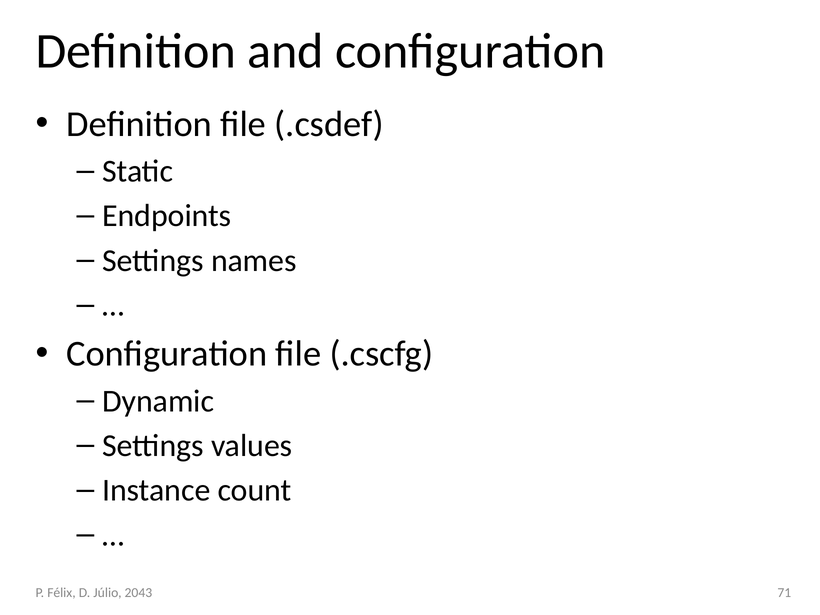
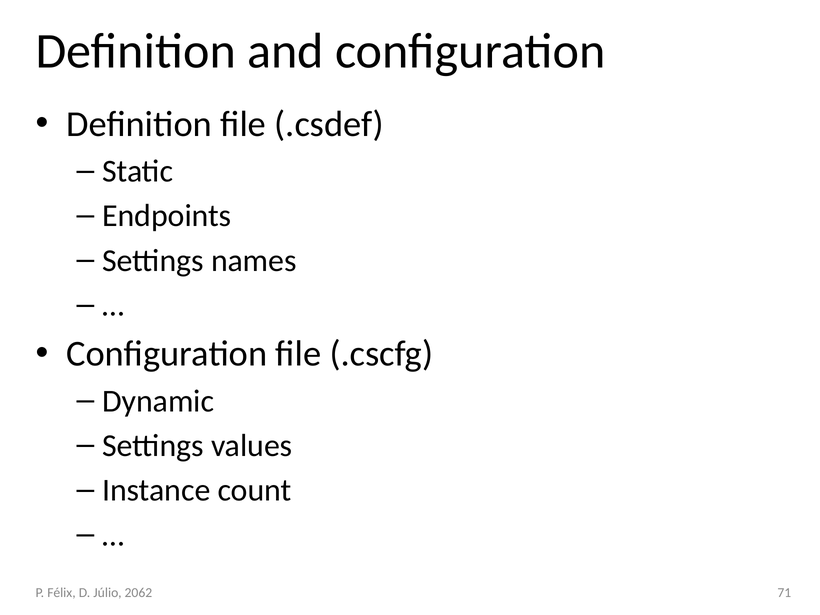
2043: 2043 -> 2062 (138, 593)
